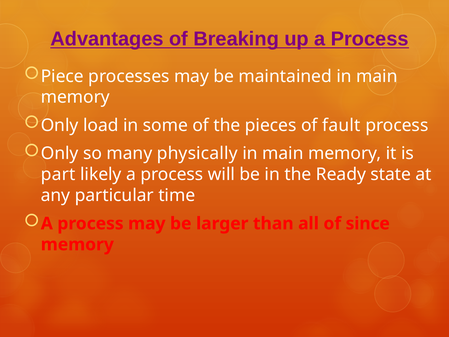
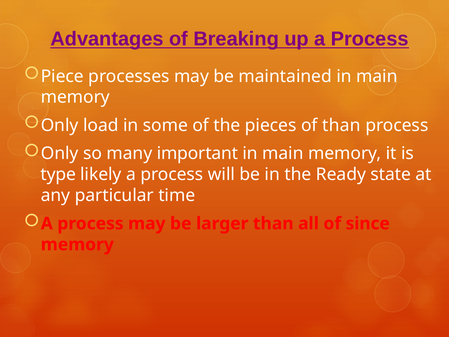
of fault: fault -> than (341, 125)
physically: physically -> important (197, 153)
part: part -> type (58, 174)
